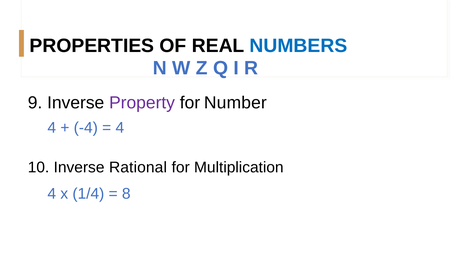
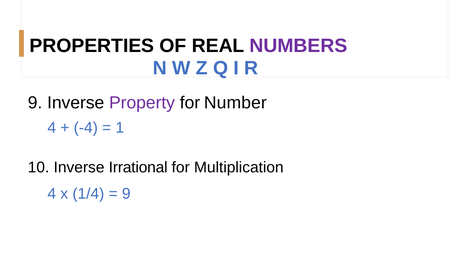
NUMBERS colour: blue -> purple (298, 46)
4: 4 -> 1 (120, 128)
Rational: Rational -> Irrational (138, 168)
8: 8 -> 9 (126, 194)
